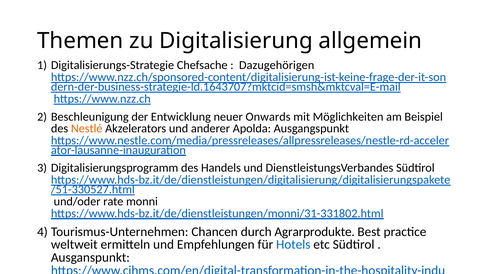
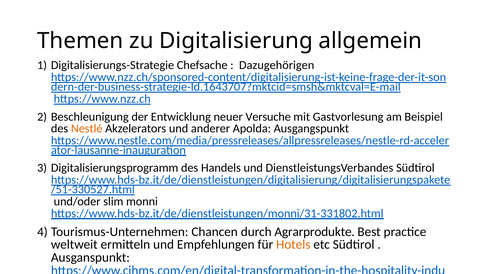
Onwards: Onwards -> Versuche (268, 117)
Möglichkeiten: Möglichkeiten -> Gastvorlesung (348, 117)
rate: rate -> slim (113, 202)
Hotels colour: blue -> orange (293, 245)
